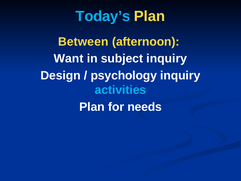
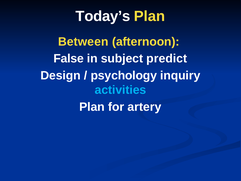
Today’s colour: light blue -> white (103, 16)
Want: Want -> False (69, 59)
subject inquiry: inquiry -> predict (167, 59)
needs: needs -> artery (144, 107)
